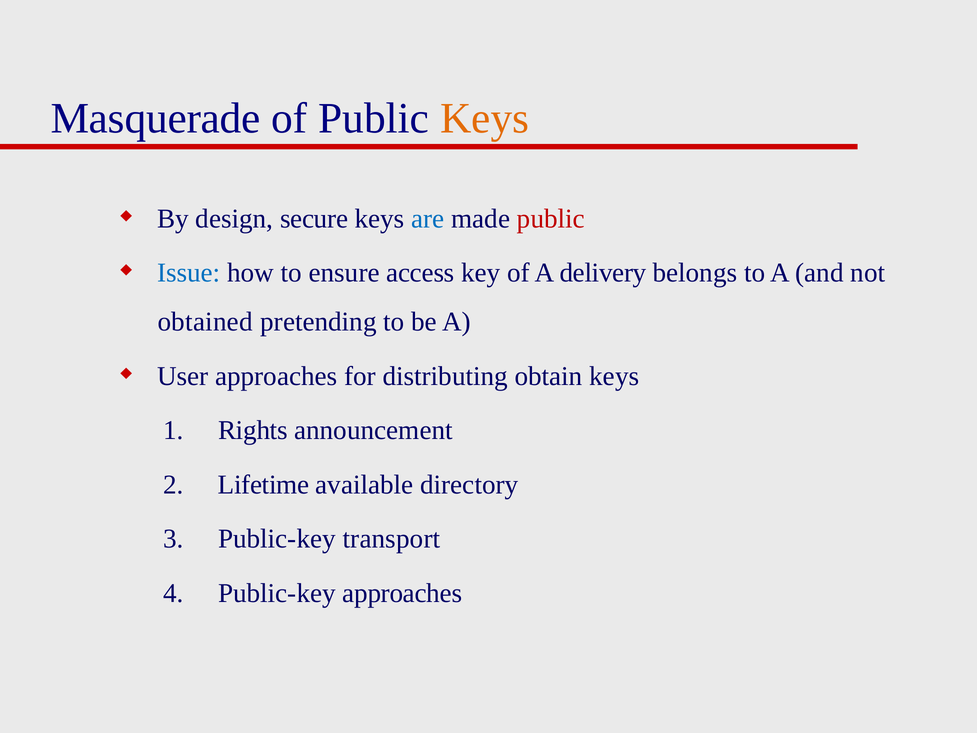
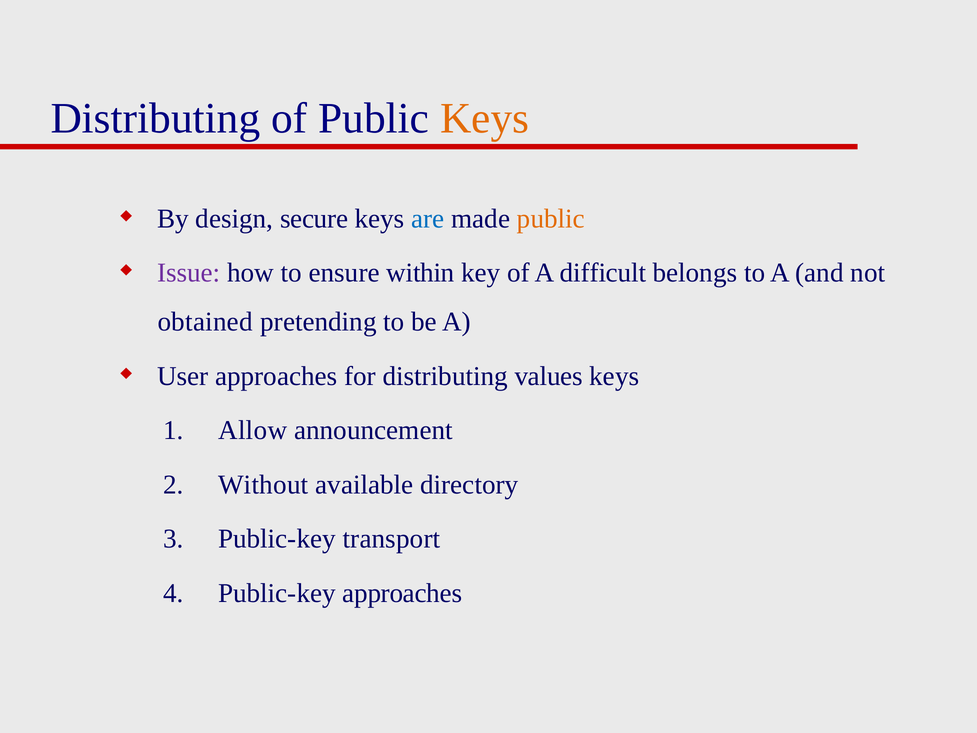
Masquerade: Masquerade -> Distributing (155, 119)
public colour: red -> orange (551, 219)
Issue colour: blue -> purple (189, 273)
access: access -> within (420, 273)
delivery: delivery -> difficult (603, 273)
obtain: obtain -> values (549, 376)
Rights: Rights -> Allow (253, 430)
Lifetime: Lifetime -> Without (263, 484)
